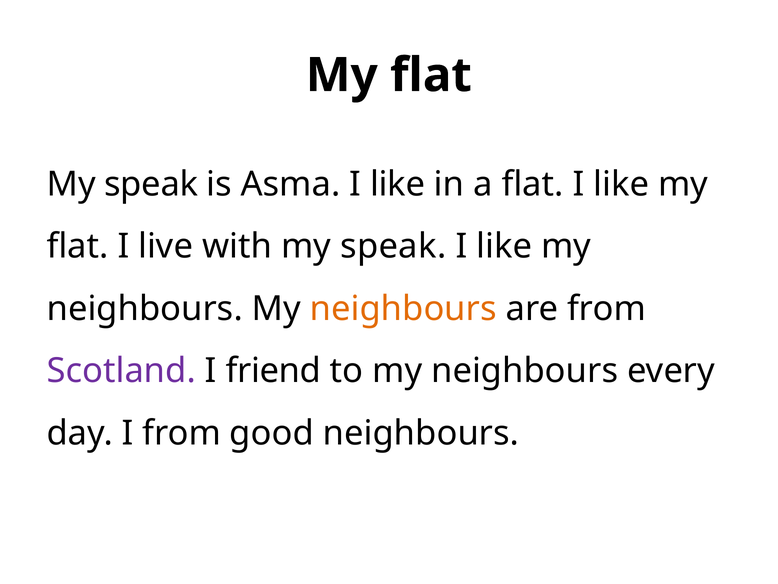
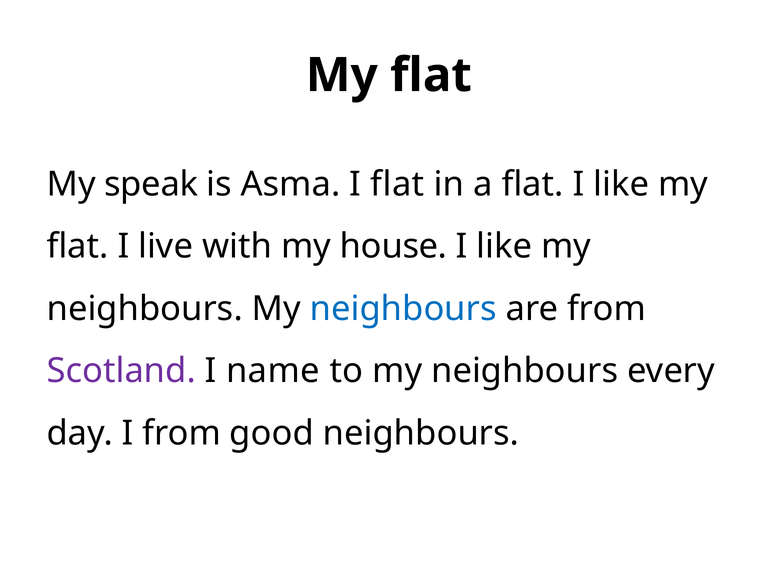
Asma I like: like -> flat (397, 184)
with my speak: speak -> house (394, 246)
neighbours colour: orange -> blue (403, 308)
friend: friend -> name (273, 371)
